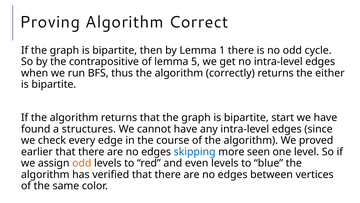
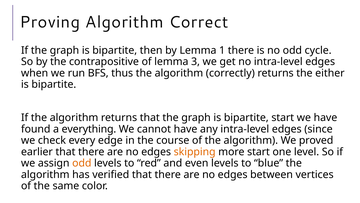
5: 5 -> 3 (196, 62)
structures: structures -> everything (89, 129)
skipping colour: blue -> orange (195, 151)
more seen: seen -> start (258, 151)
